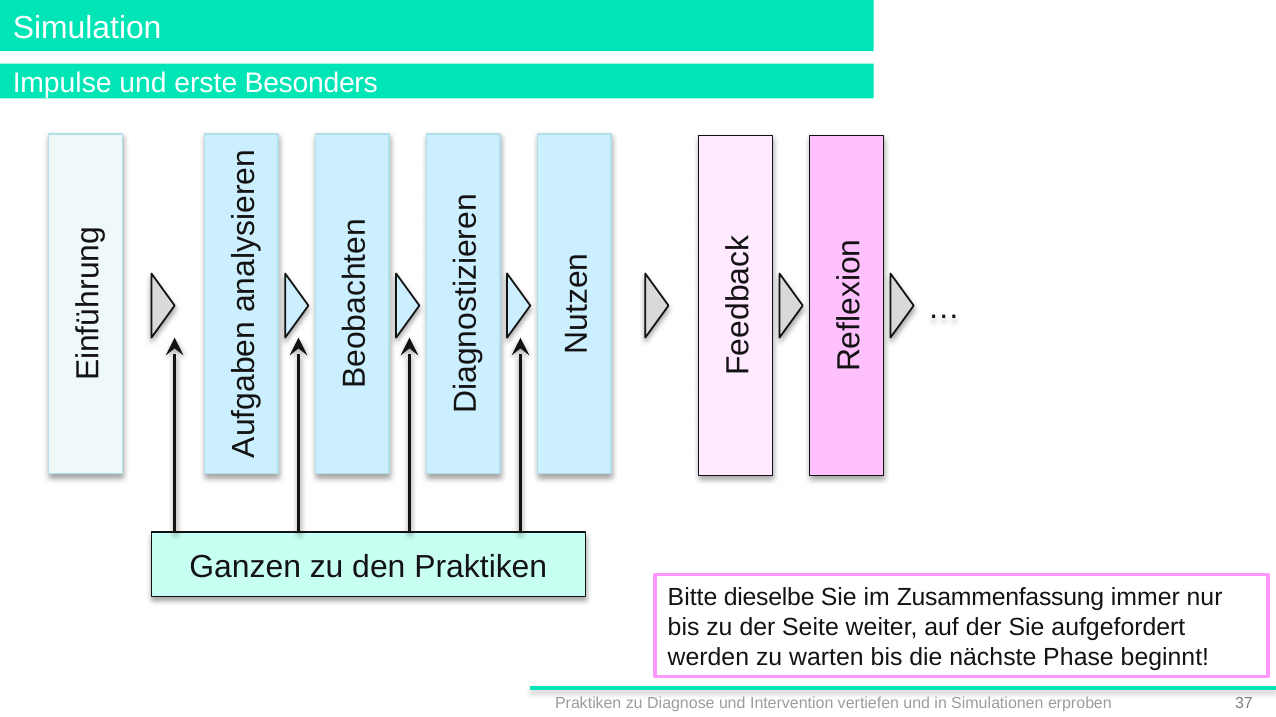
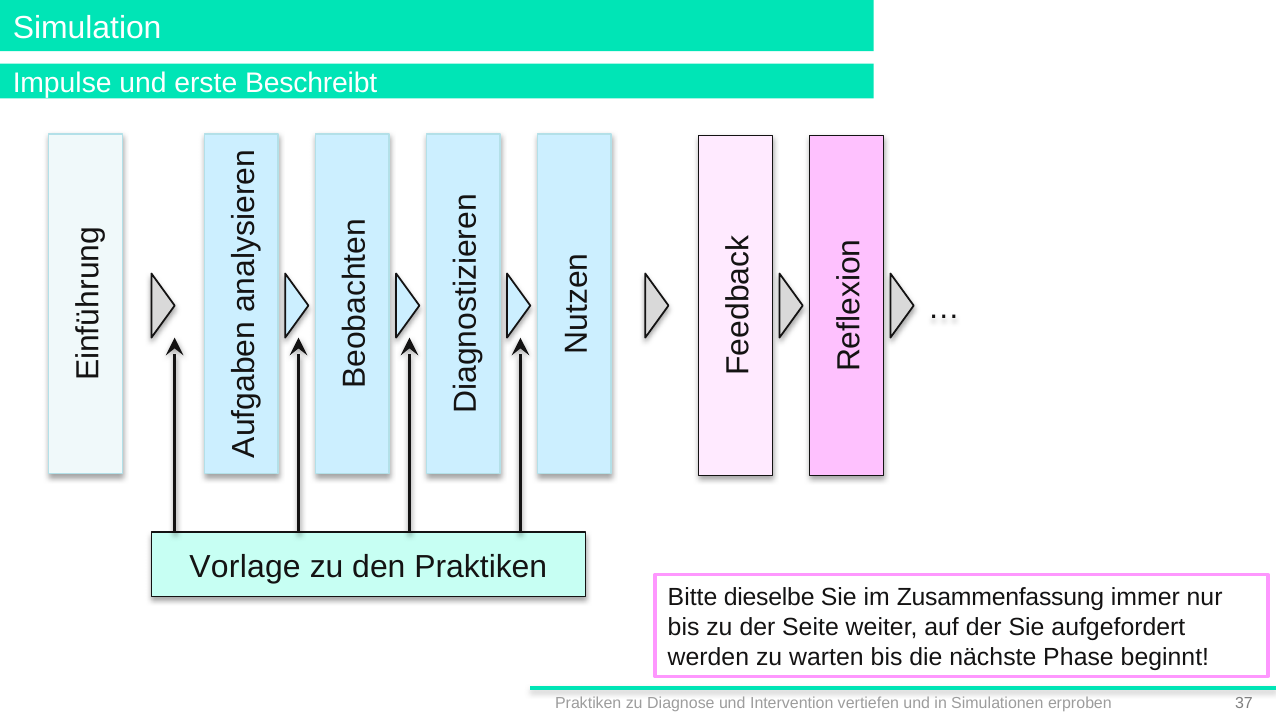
Besonders: Besonders -> Beschreibt (311, 83)
Ganzen: Ganzen -> Vorlage (245, 567)
